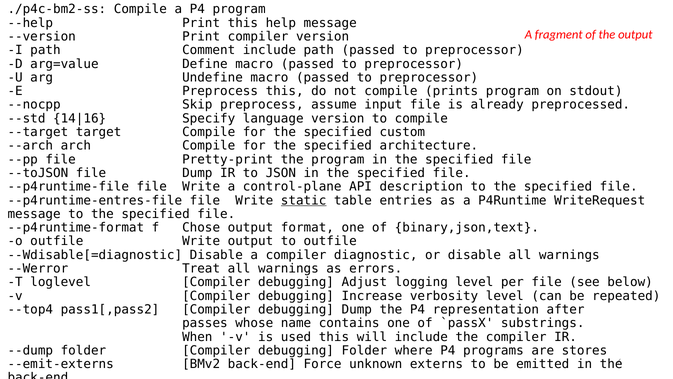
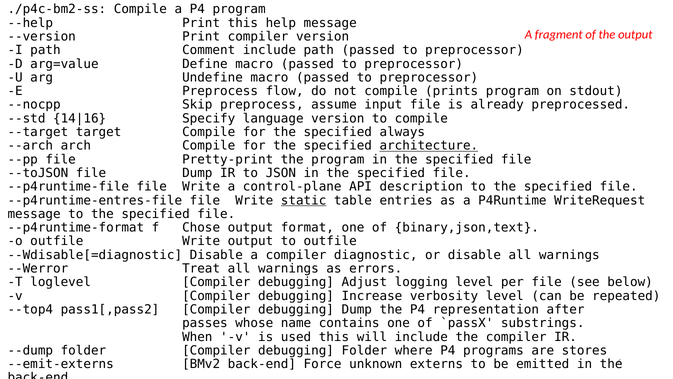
Preprocess this: this -> flow (285, 91)
custom: custom -> always (402, 132)
architecture underline: none -> present (429, 146)
